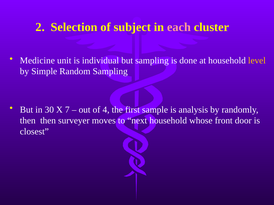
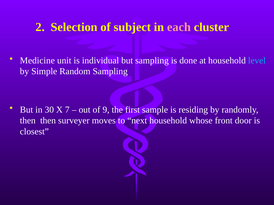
level colour: yellow -> light blue (257, 61)
4: 4 -> 9 (106, 110)
analysis: analysis -> residing (193, 110)
